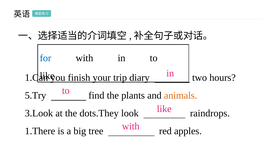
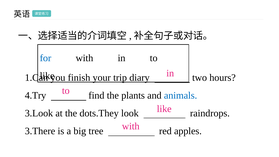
5.Try: 5.Try -> 4.Try (36, 95)
animals colour: orange -> blue (181, 95)
1.There: 1.There -> 3.There (40, 131)
